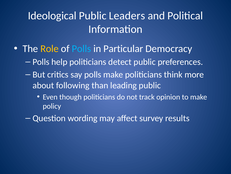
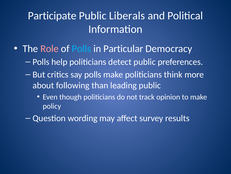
Ideological: Ideological -> Participate (52, 16)
Leaders: Leaders -> Liberals (127, 16)
Role colour: yellow -> pink (49, 48)
